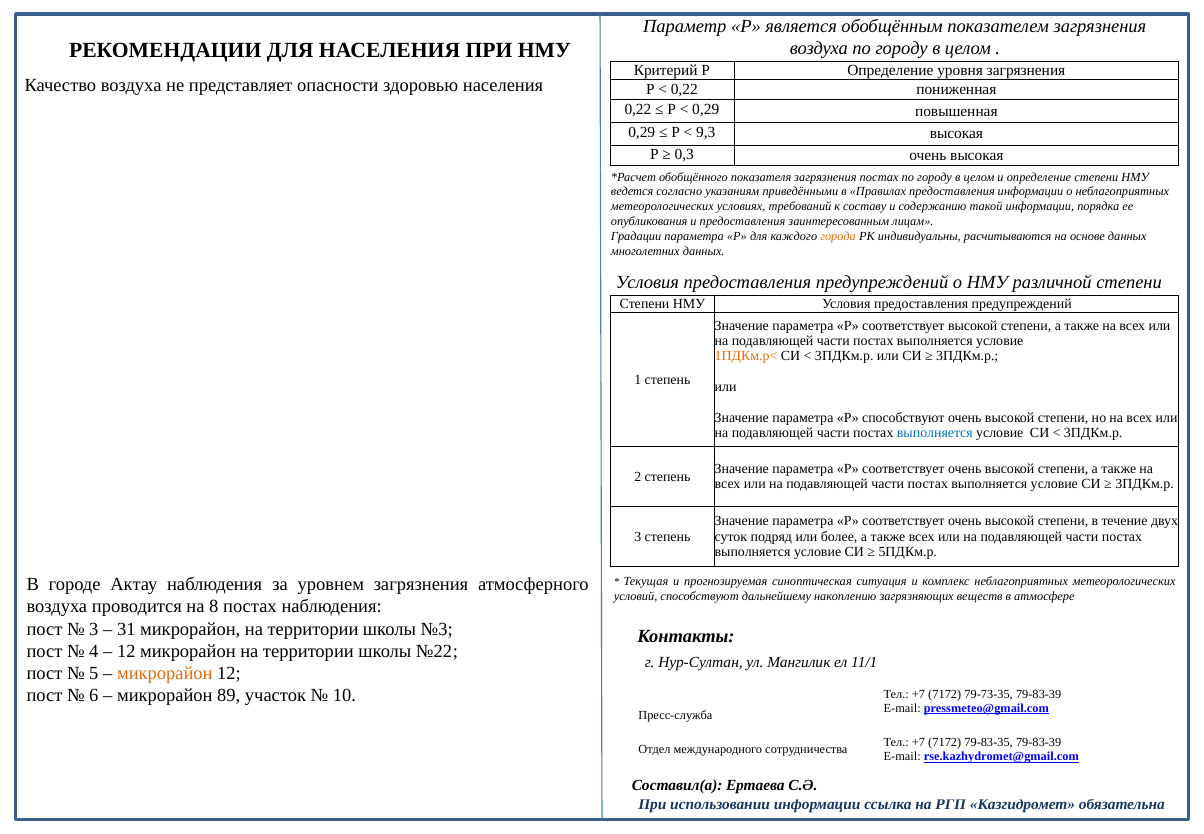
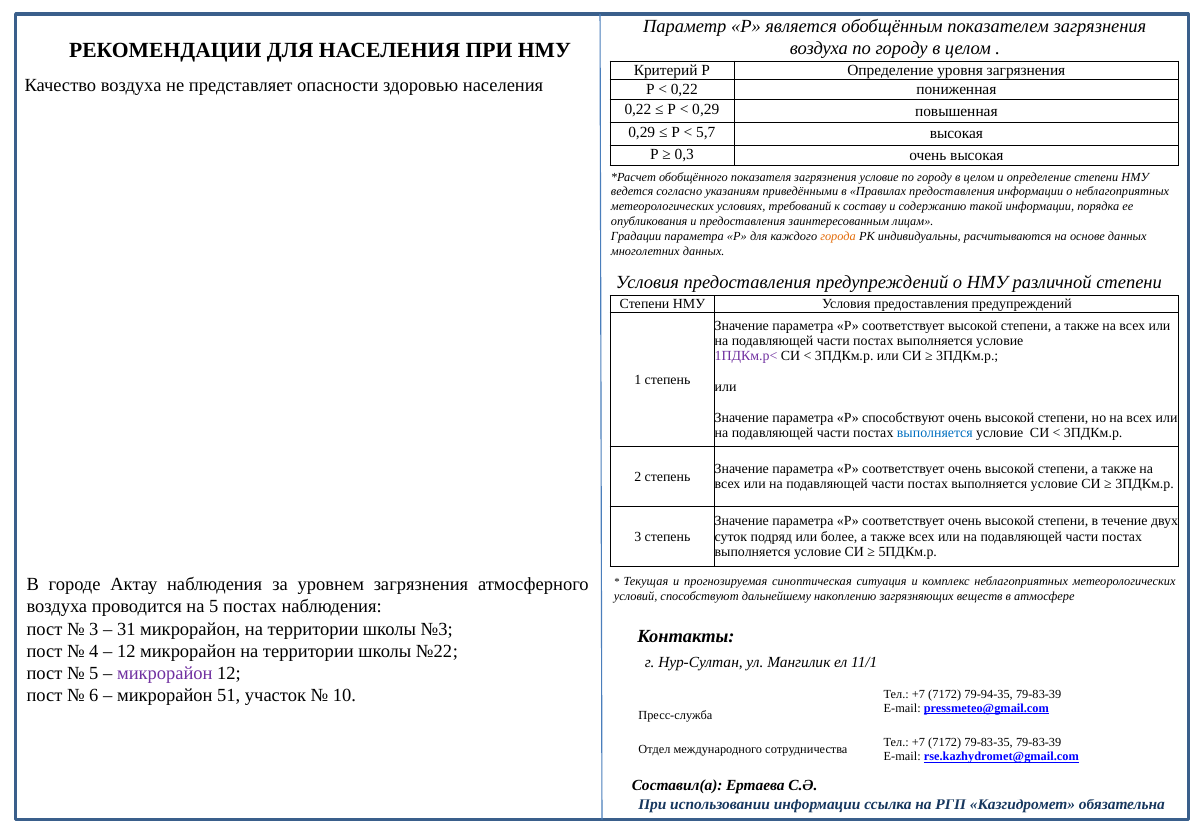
9,3: 9,3 -> 5,7 (706, 132)
загрязнения постах: постах -> условие (879, 177)
1ПДКм.р< colour: orange -> purple (746, 356)
на 8: 8 -> 5 (214, 606)
микрорайон colour: orange -> purple (165, 673)
89: 89 -> 51 (229, 695)
79-73-35: 79-73-35 -> 79-94-35 (989, 694)
